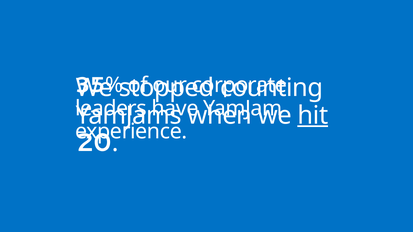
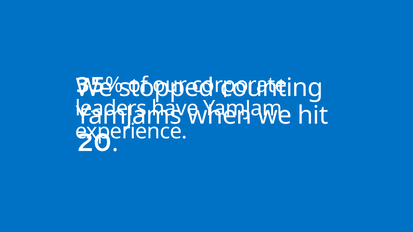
hit underline: present -> none (313, 115)
